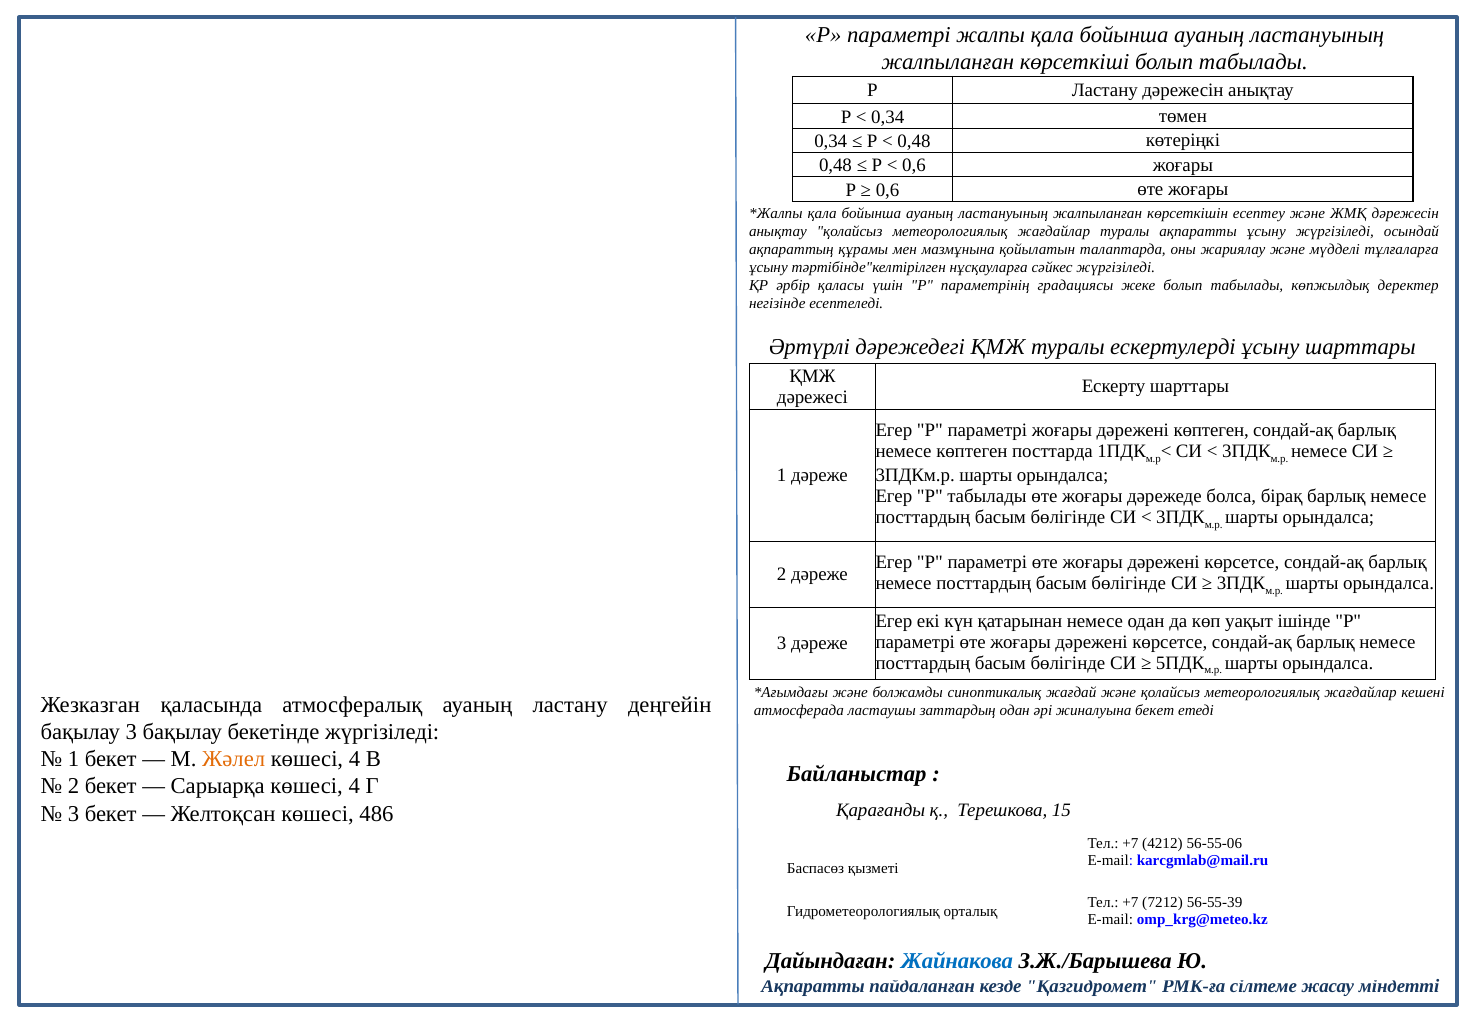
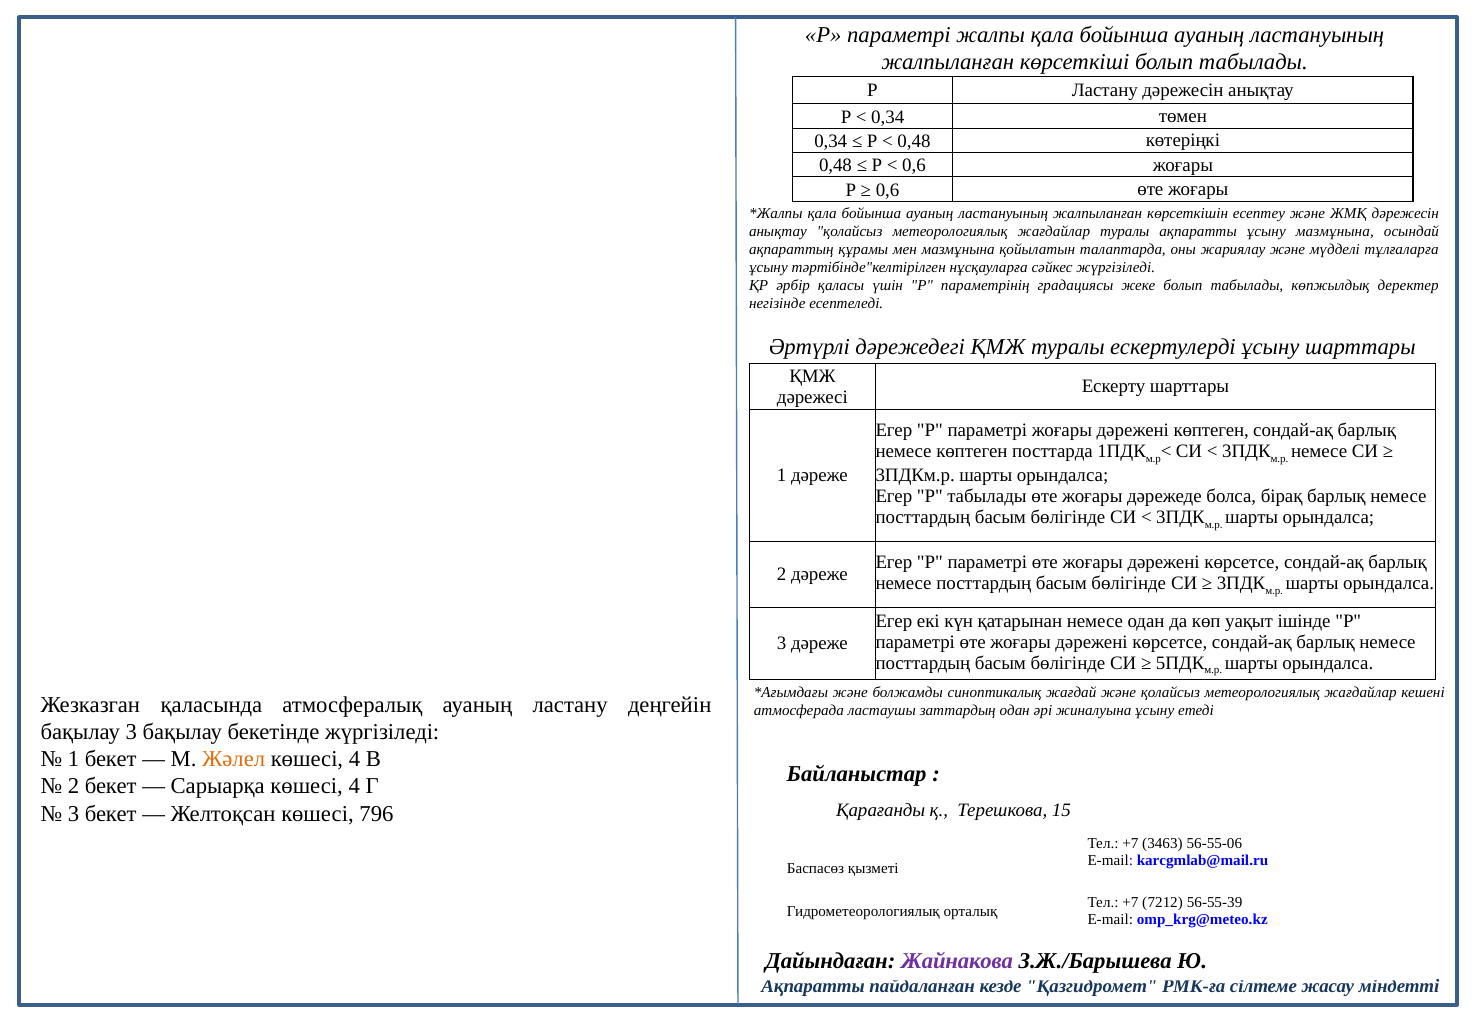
ұсыну жүргізіледі: жүргізіледі -> мазмұнына (1335, 231)
жиналуына бекет: бекет -> ұсыну (1155, 710)
486: 486 -> 796 (376, 813)
4212: 4212 -> 3463 (1162, 844)
Жайнакова colour: blue -> purple (957, 961)
